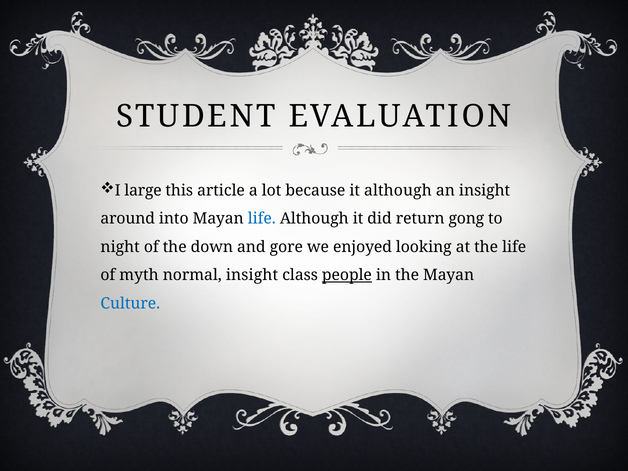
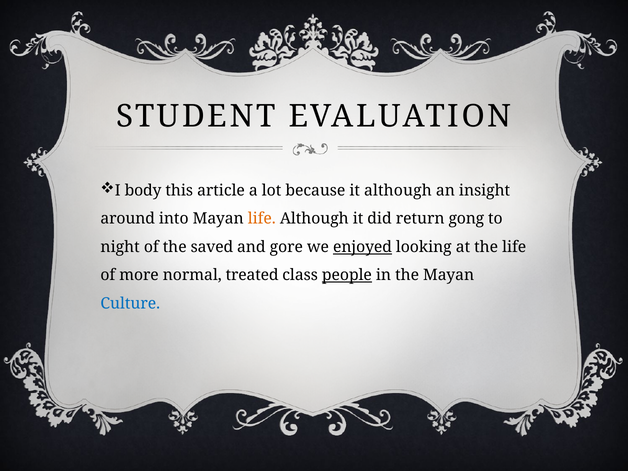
large: large -> body (143, 191)
life colour: blue -> orange (262, 219)
down: down -> saved (212, 247)
enjoyed underline: none -> present (363, 247)
myth: myth -> more (139, 275)
normal insight: insight -> treated (252, 275)
